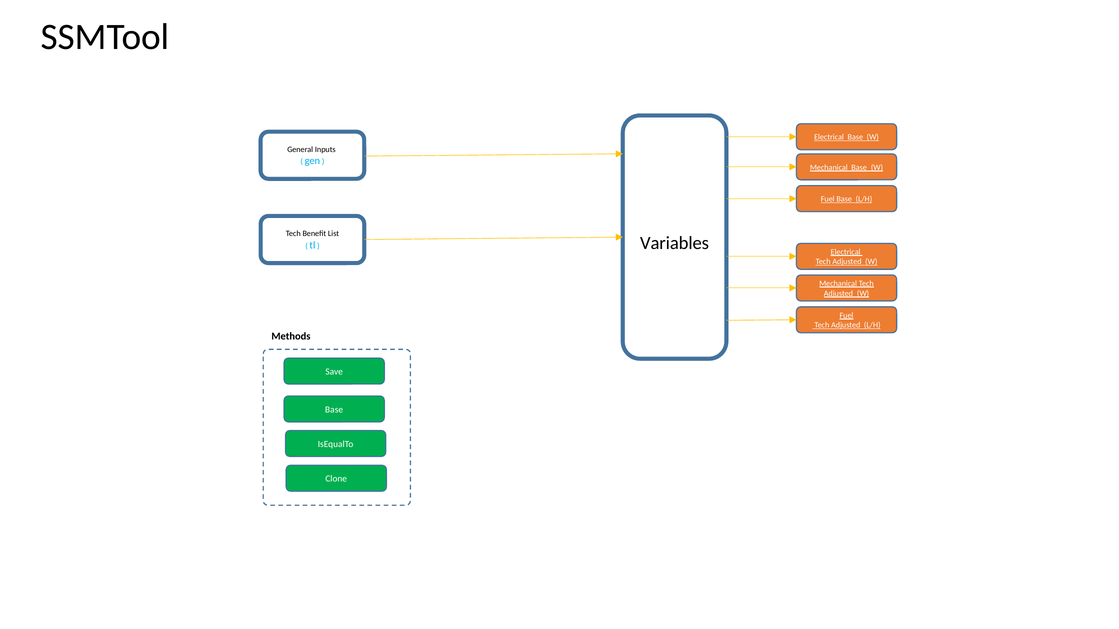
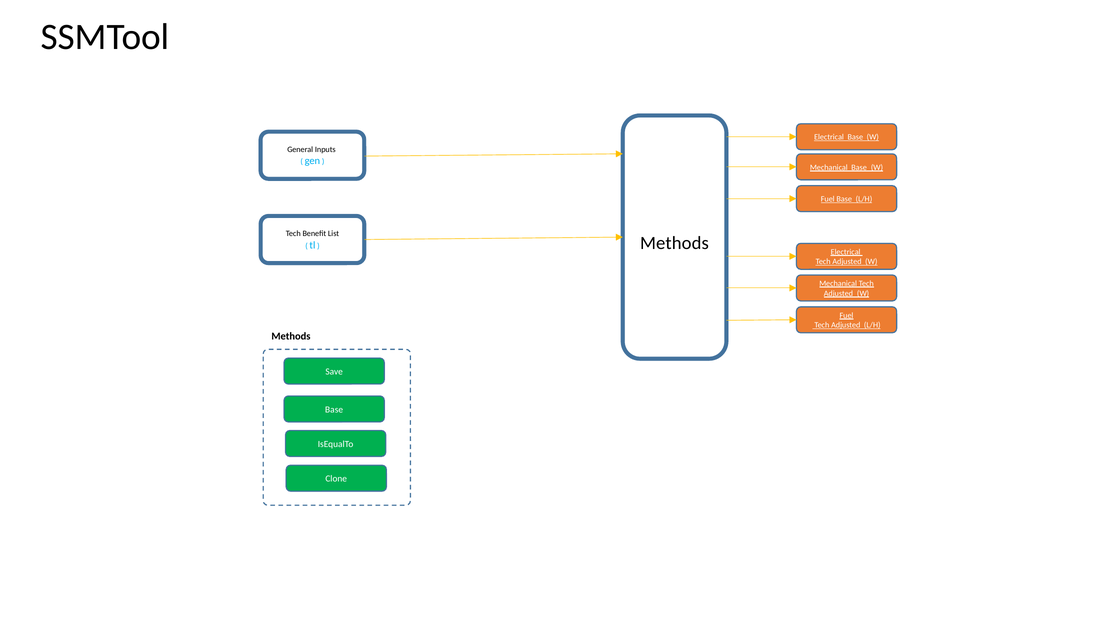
Variables: Variables -> Methods (674, 243)
